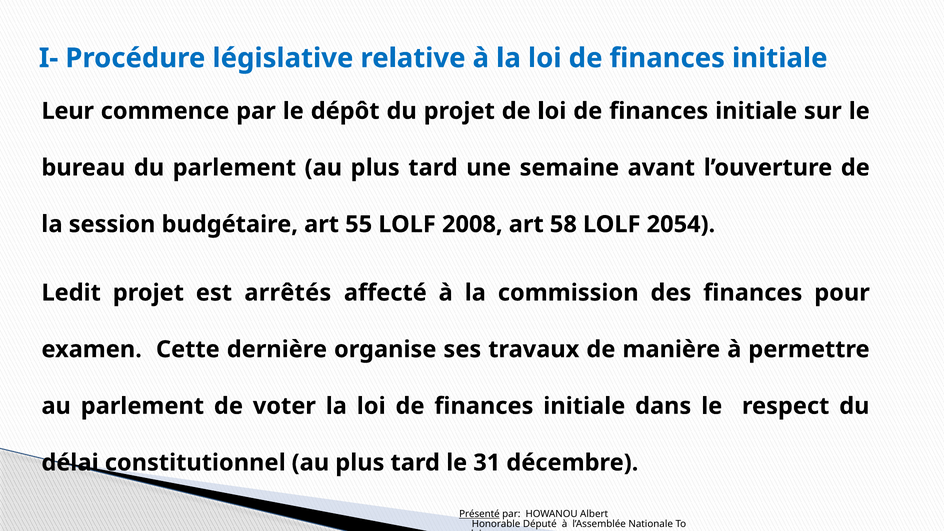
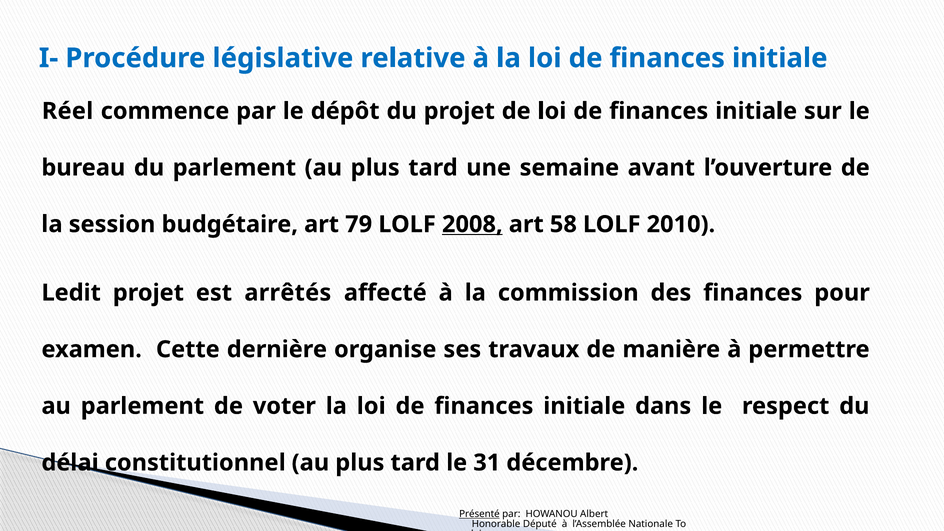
Leur: Leur -> Réel (67, 111)
55: 55 -> 79 (359, 224)
2008 underline: none -> present (472, 224)
2054: 2054 -> 2010 (681, 224)
